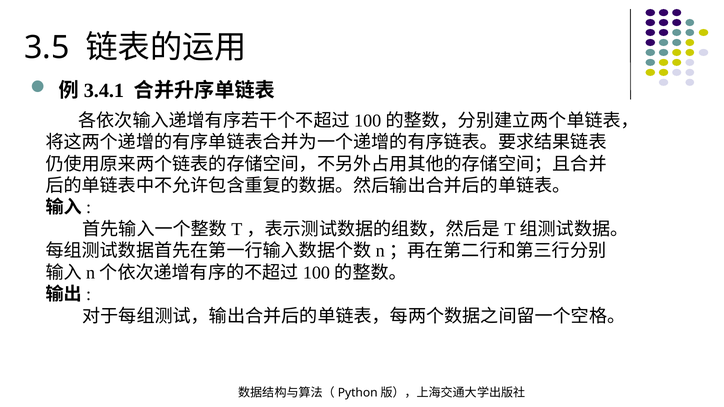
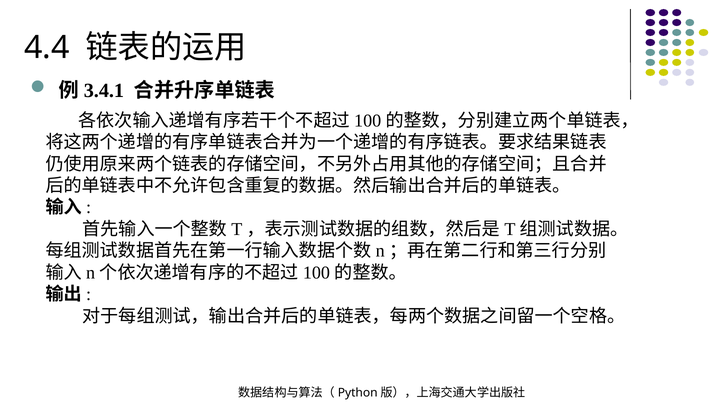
3.5: 3.5 -> 4.4 (47, 48)
